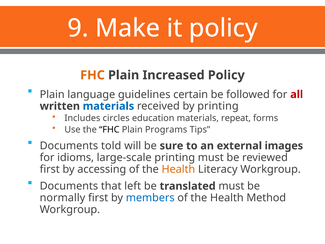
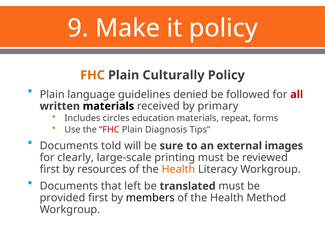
Increased: Increased -> Culturally (173, 75)
certain: certain -> denied (191, 94)
materials colour: blue -> black (108, 106)
by printing: printing -> primary (218, 106)
FHC colour: black -> red (109, 130)
Programs: Programs -> Diagnosis (166, 130)
idioms: idioms -> clearly (76, 157)
accessing: accessing -> resources (102, 169)
normally: normally -> provided (63, 198)
members colour: blue -> black (150, 198)
